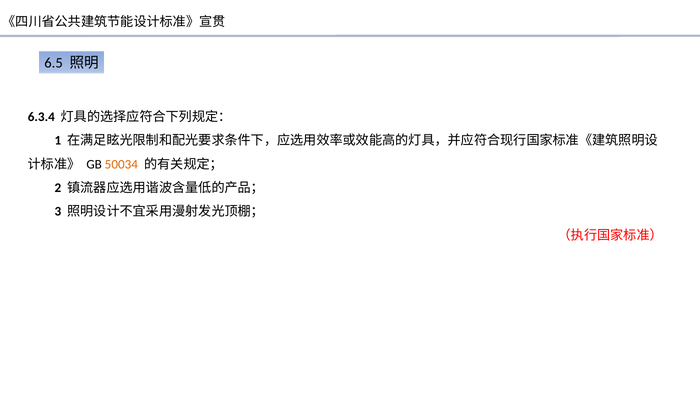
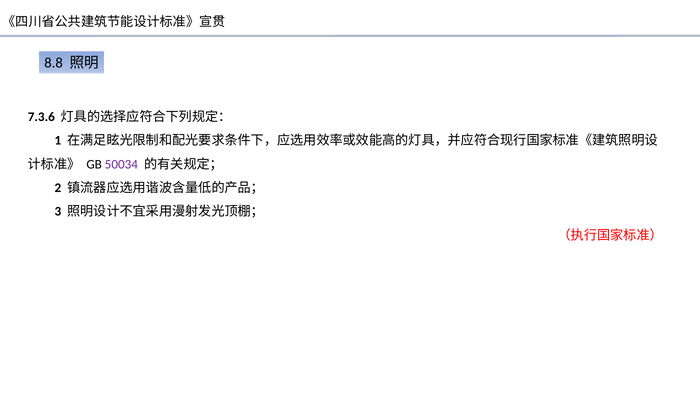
6.5: 6.5 -> 8.8 (54, 63)
6.3.4: 6.3.4 -> 7.3.6 (41, 117)
50034 colour: orange -> purple (121, 164)
